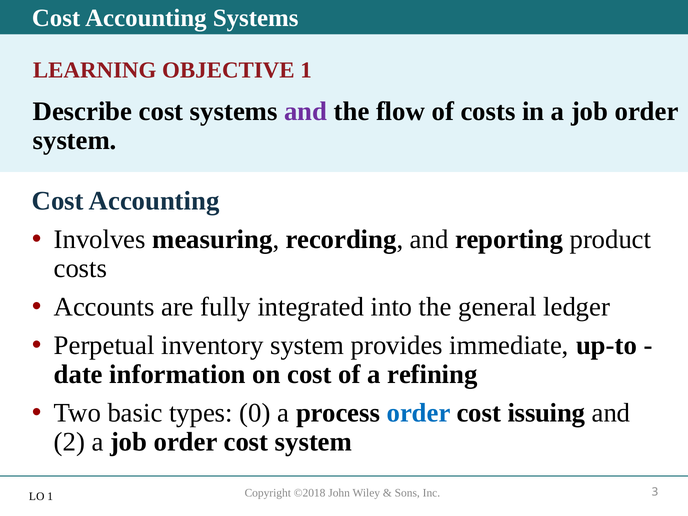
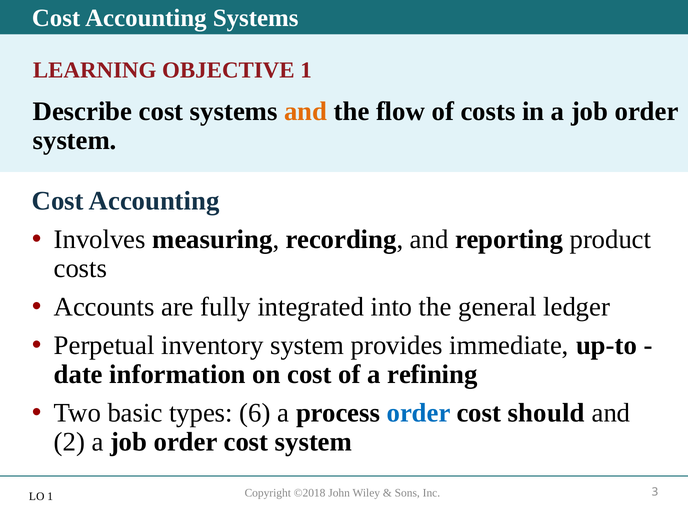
and colour: purple -> orange (306, 112)
0: 0 -> 6 (255, 413)
issuing: issuing -> should (546, 413)
